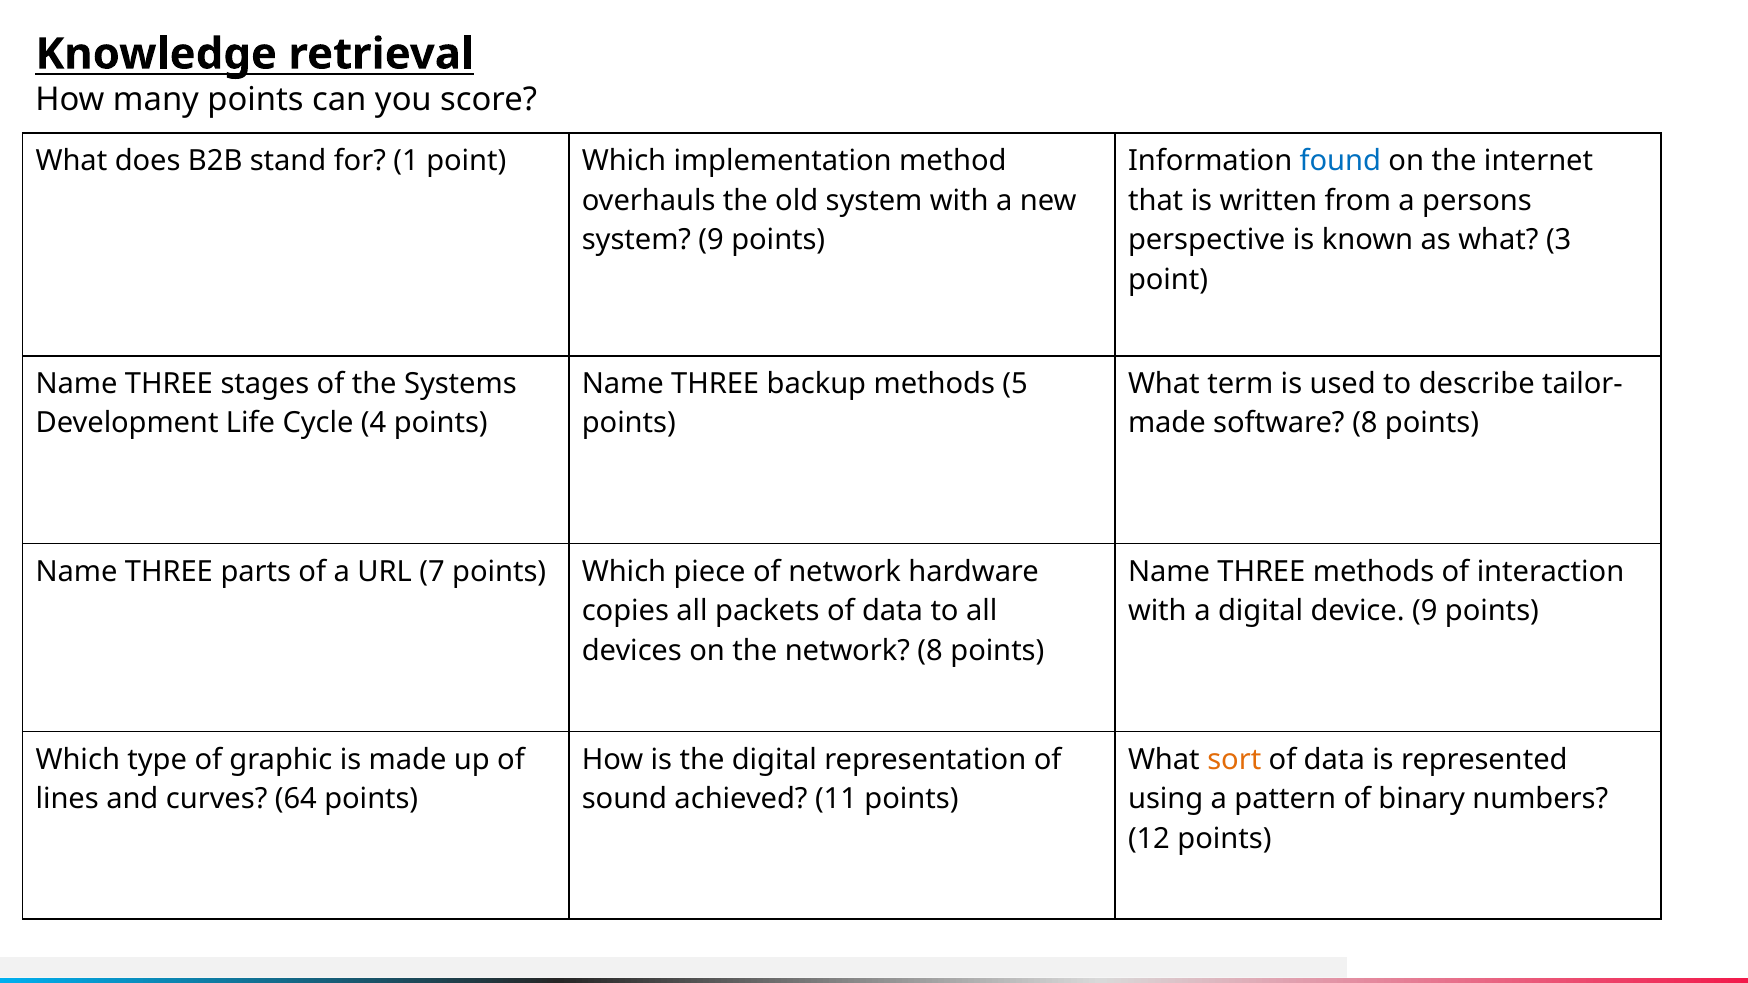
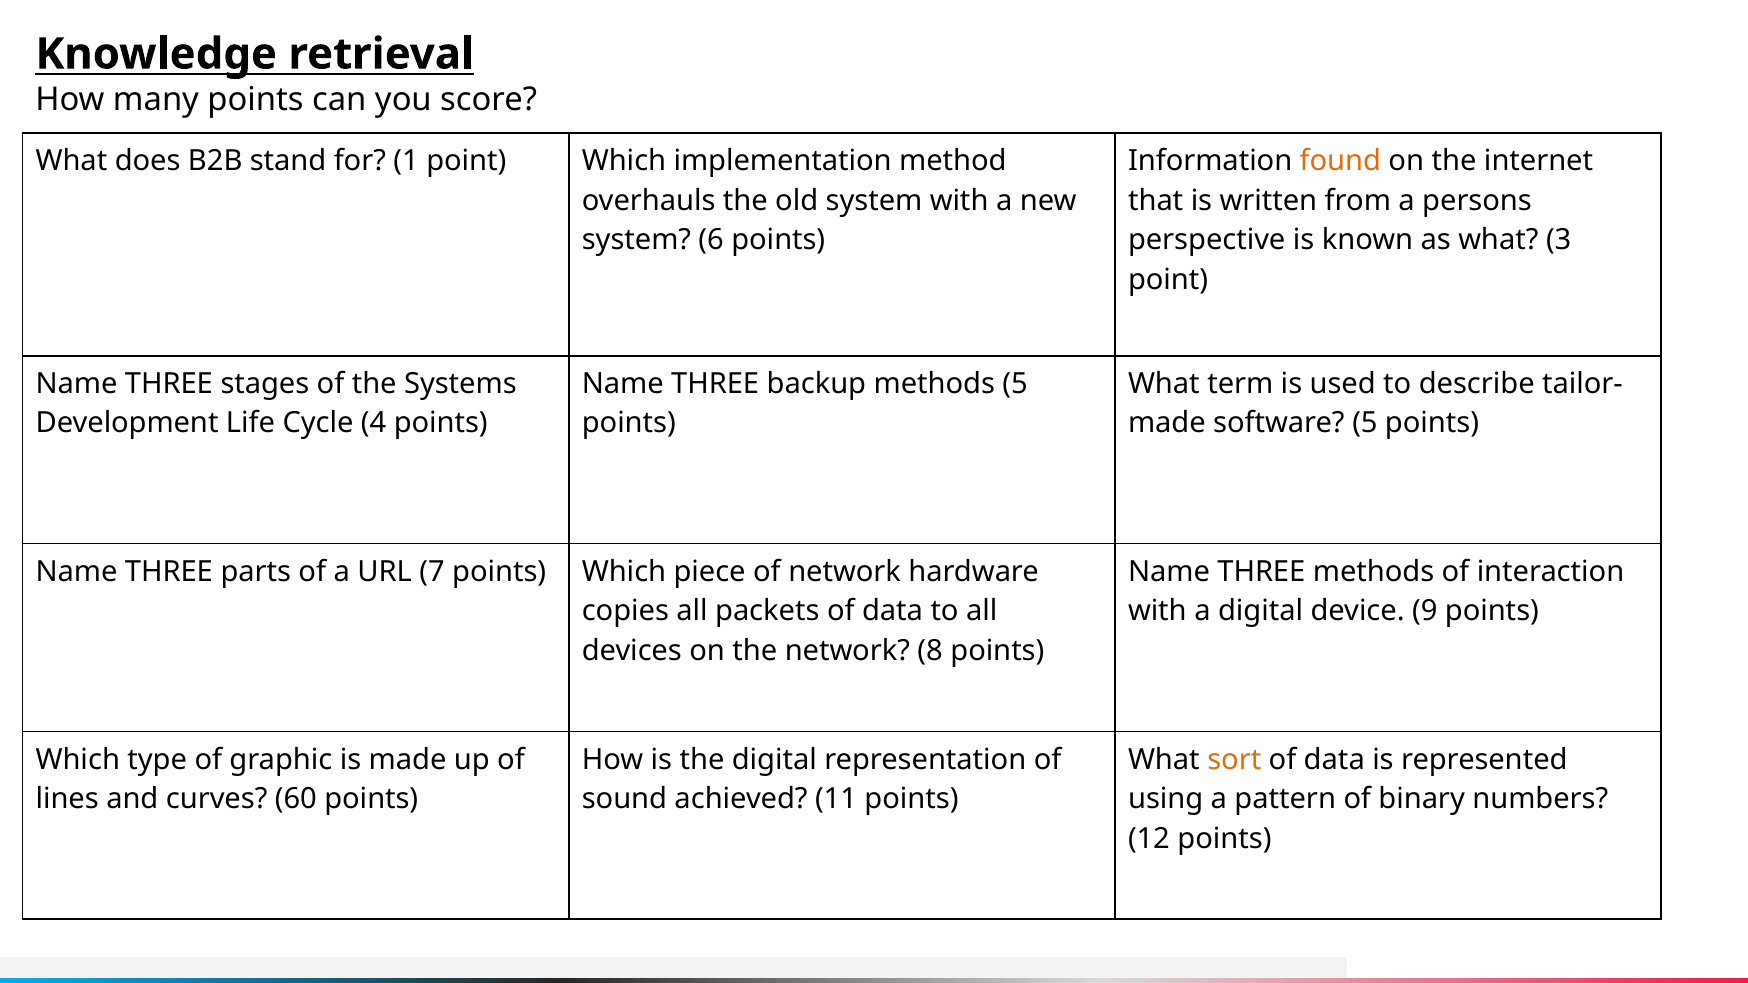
found colour: blue -> orange (1340, 161)
system 9: 9 -> 6 (711, 240)
software 8: 8 -> 5 (1365, 423)
64: 64 -> 60 (296, 799)
